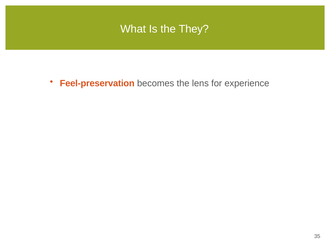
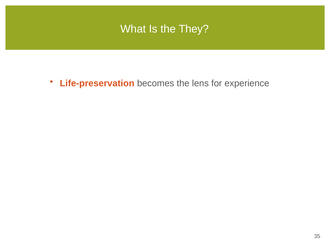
Feel-preservation: Feel-preservation -> Life-preservation (97, 83)
